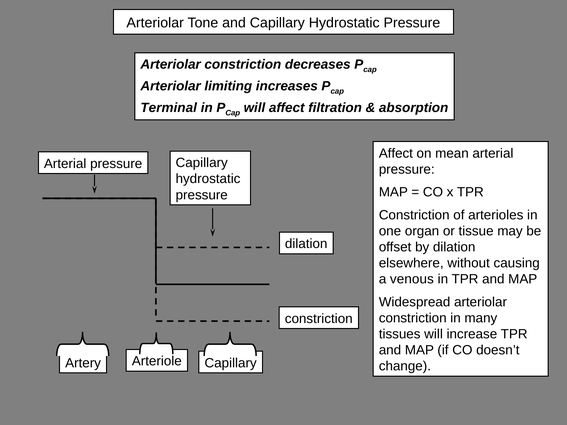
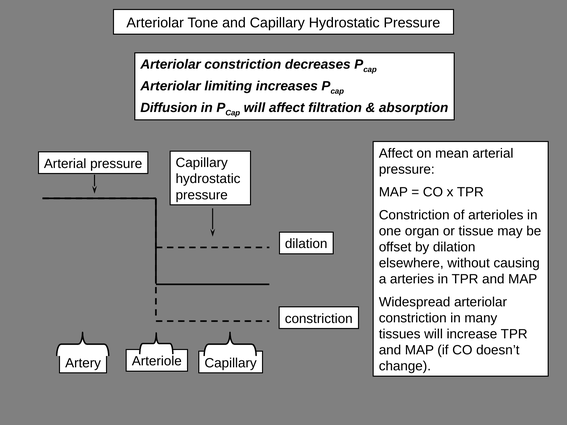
Terminal: Terminal -> Diffusion (169, 108)
venous: venous -> arteries (412, 279)
